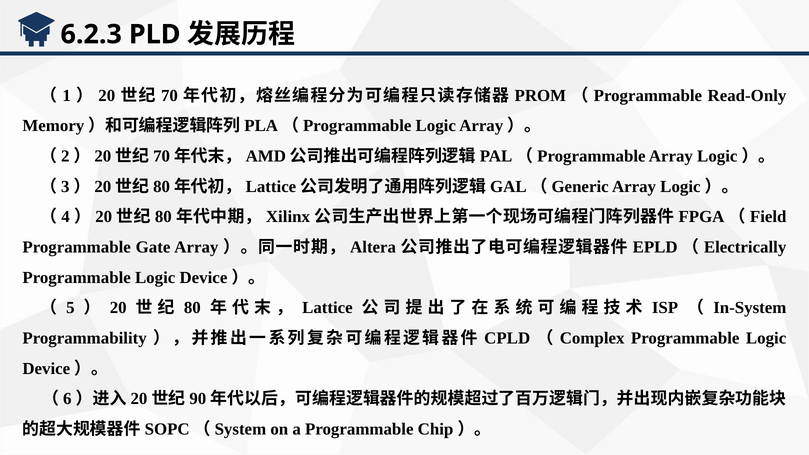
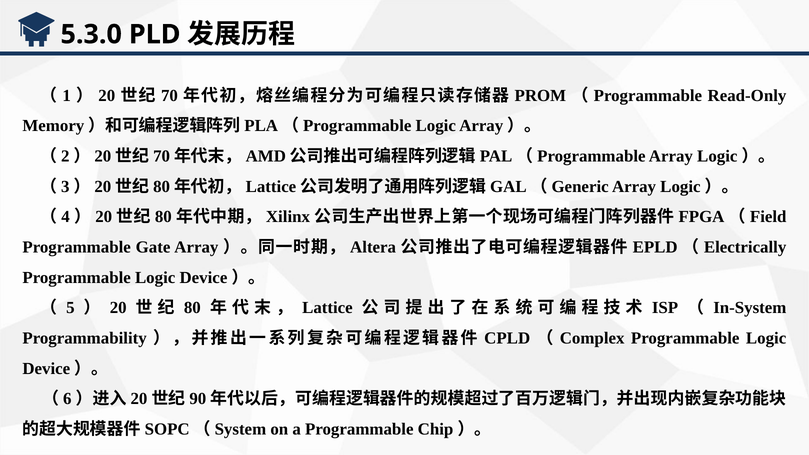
6.2.3: 6.2.3 -> 5.3.0 (91, 34)
